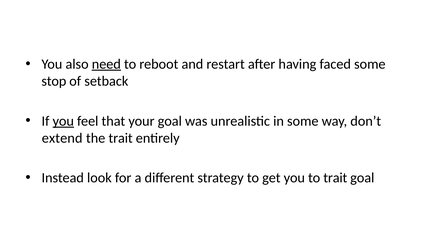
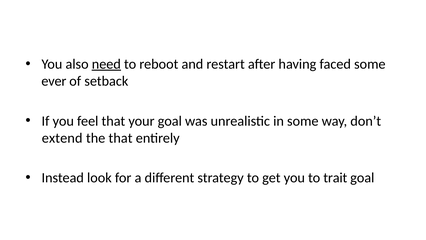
stop: stop -> ever (54, 81)
you underline: present -> none (63, 121)
the trait: trait -> that (121, 138)
